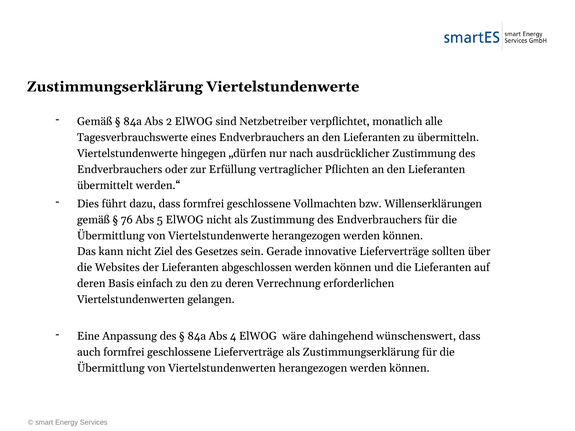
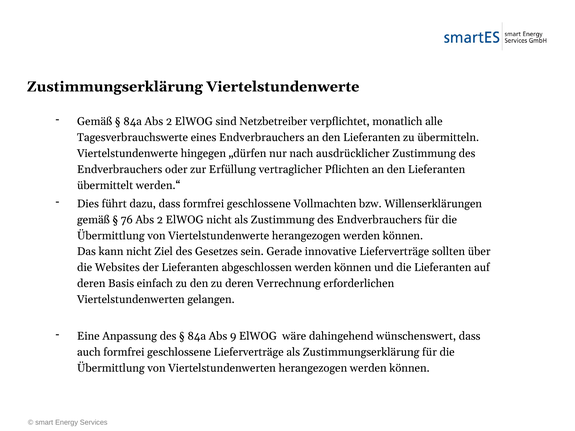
76 Abs 5: 5 -> 2 (160, 220)
4: 4 -> 9 (233, 336)
